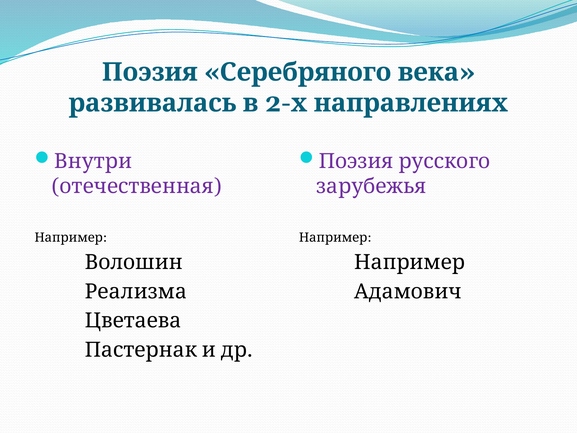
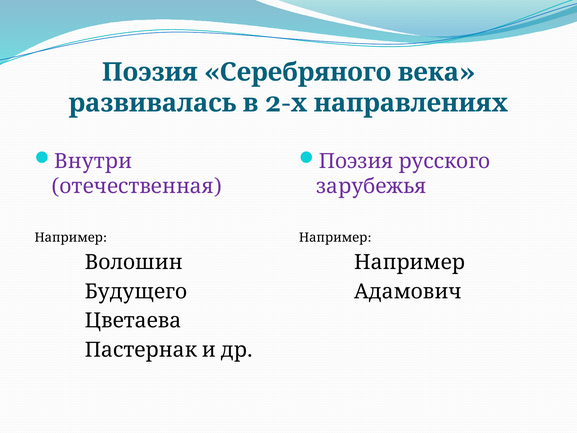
Реализма: Реализма -> Будущего (136, 291)
